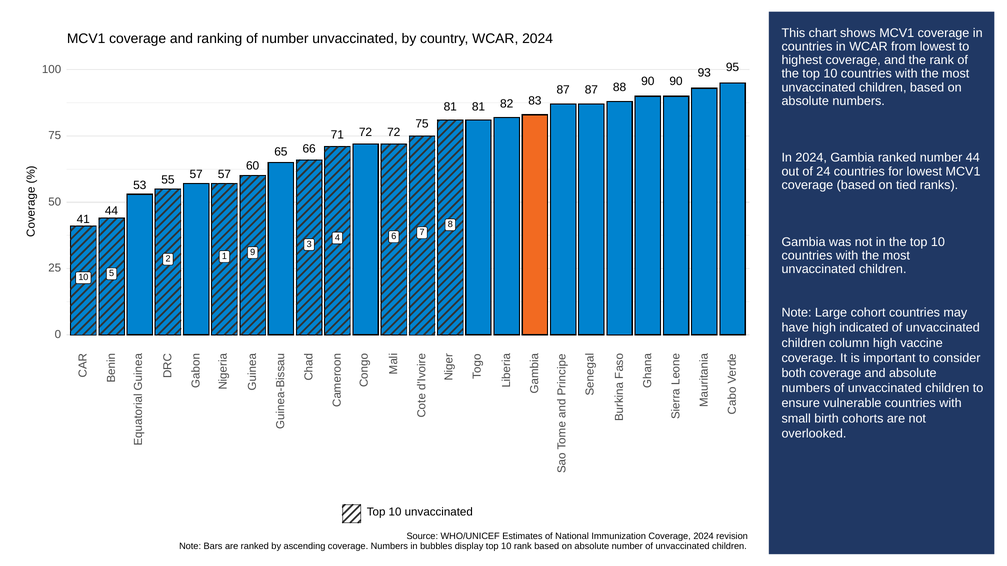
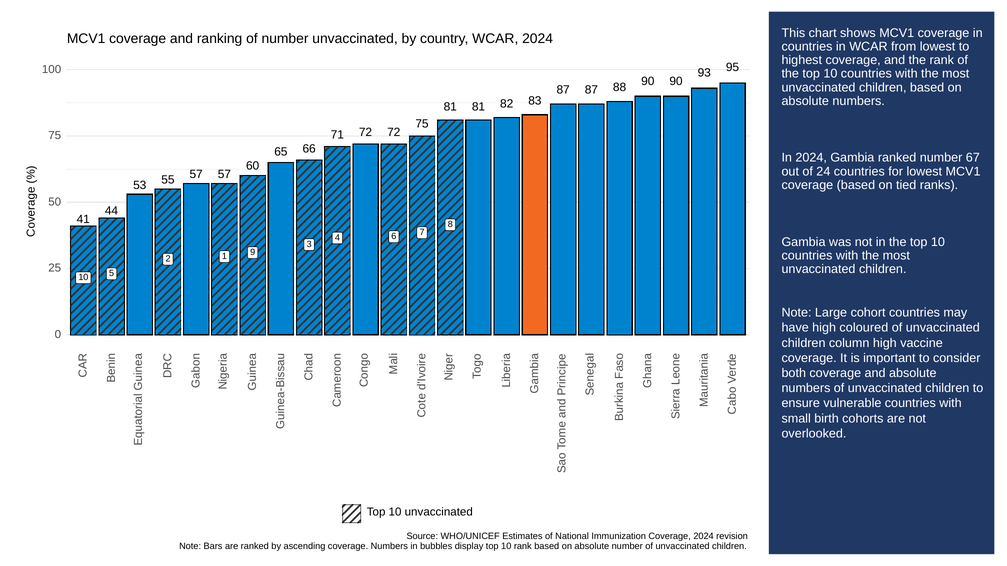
number 44: 44 -> 67 (973, 158)
indicated: indicated -> coloured (864, 328)
